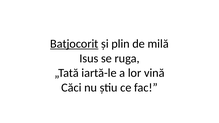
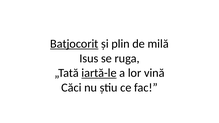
iartă-le underline: none -> present (99, 73)
